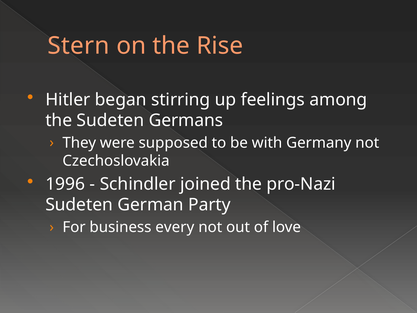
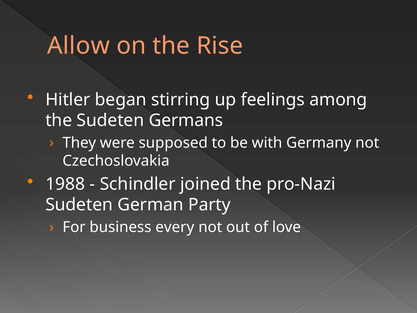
Stern: Stern -> Allow (78, 46)
1996: 1996 -> 1988 (65, 184)
